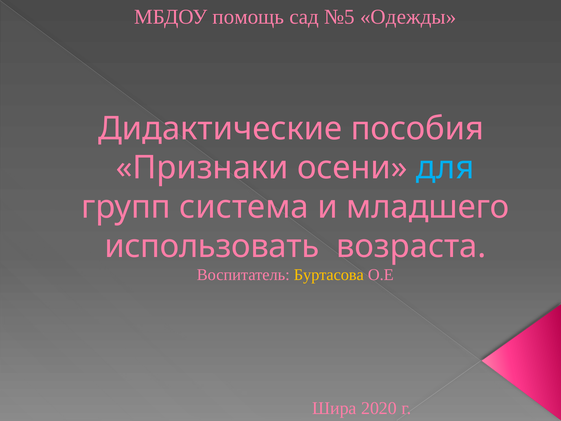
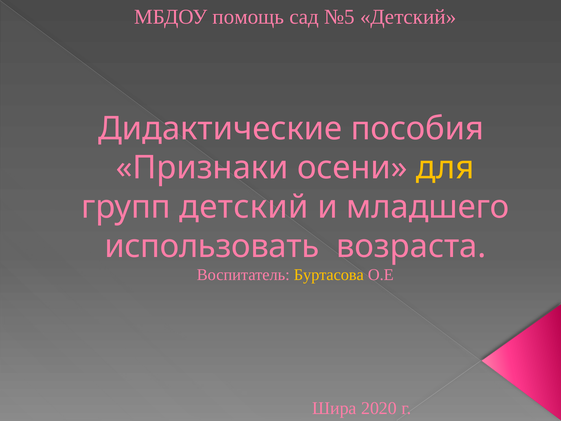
№5 Одежды: Одежды -> Детский (408, 17)
для colour: light blue -> yellow (445, 168)
групп система: система -> детский (244, 207)
